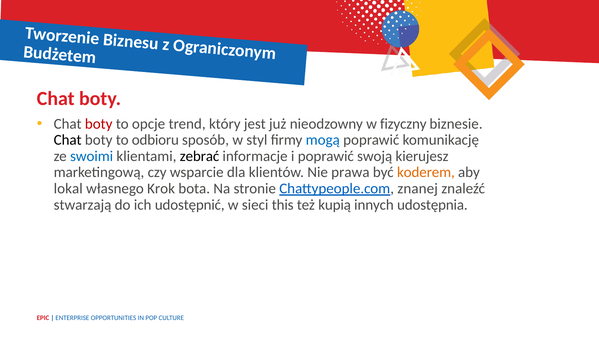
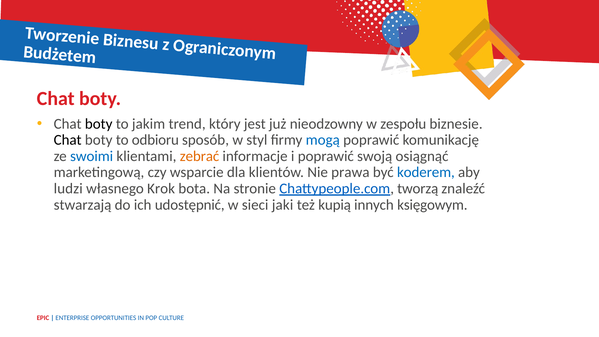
boty colour: red -> black (99, 124)
opcje: opcje -> jakim (149, 124)
fizyczny: fizyczny -> zespołu (403, 124)
zebrać colour: black -> orange (200, 156)
kierujesz: kierujesz -> osiągnąć (422, 156)
koderem colour: orange -> blue (426, 172)
lokal: lokal -> ludzi (68, 189)
znanej: znanej -> tworzą (418, 189)
this: this -> jaki (283, 205)
udostępnia: udostępnia -> księgowym (432, 205)
